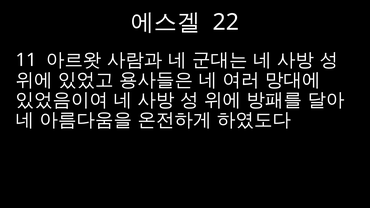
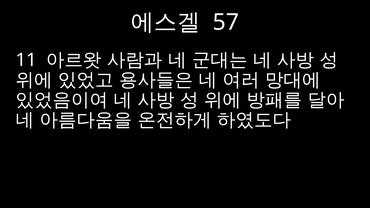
22: 22 -> 57 (226, 22)
